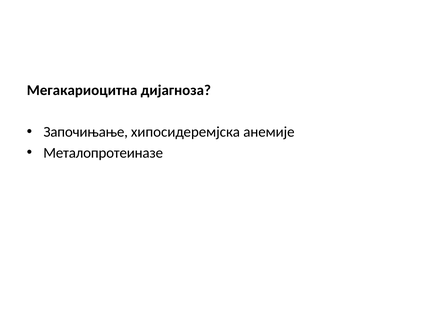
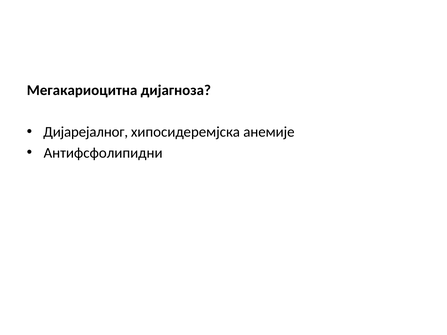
Започињање: Започињање -> Дијарејалног (86, 132)
Металопротеиназе: Металопротеиназе -> Антифсфолипидни (103, 153)
